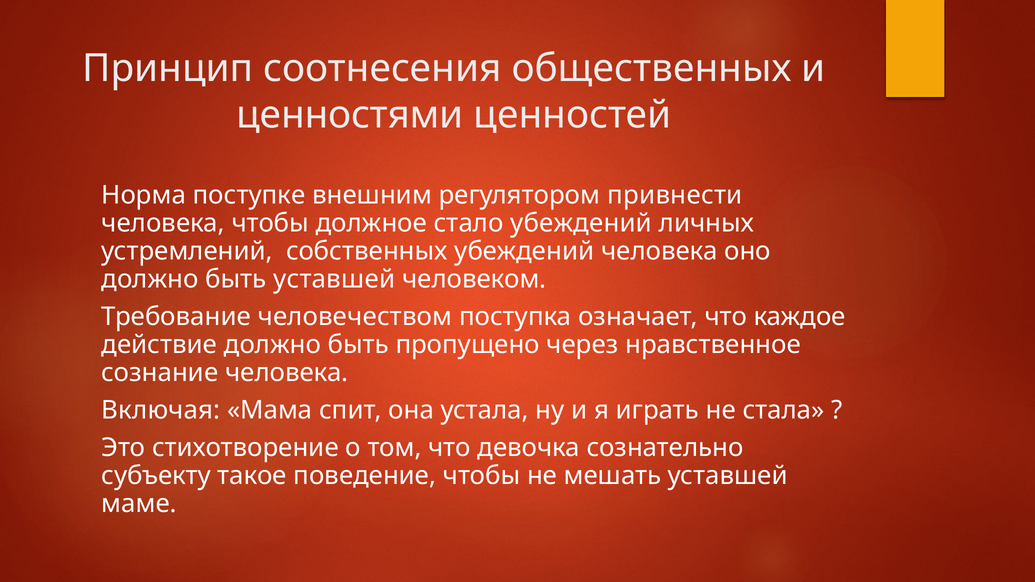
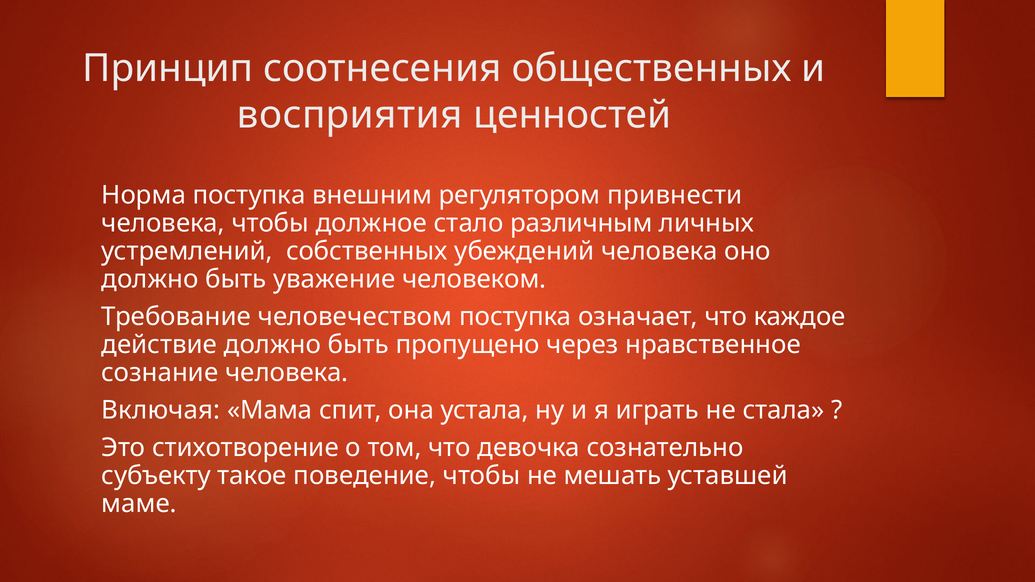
ценностями: ценностями -> восприятия (350, 115)
Норма поступке: поступке -> поступка (249, 196)
стало убеждений: убеждений -> различным (581, 223)
быть уставшей: уставшей -> уважение (334, 279)
